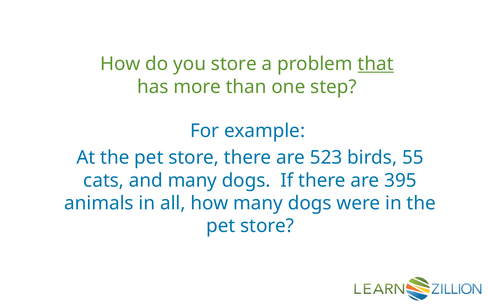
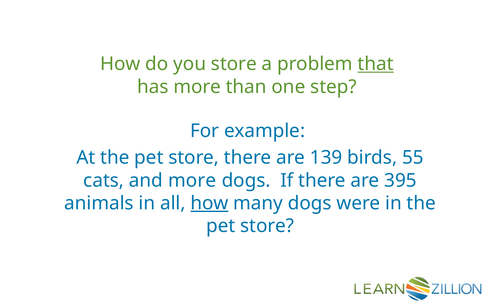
523: 523 -> 139 (326, 158)
and many: many -> more (192, 180)
how underline: none -> present (209, 203)
